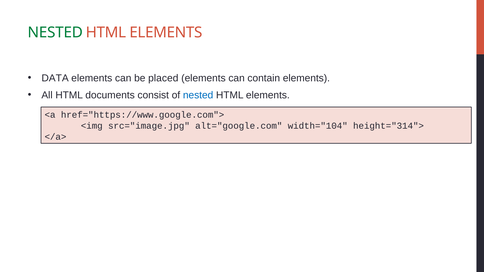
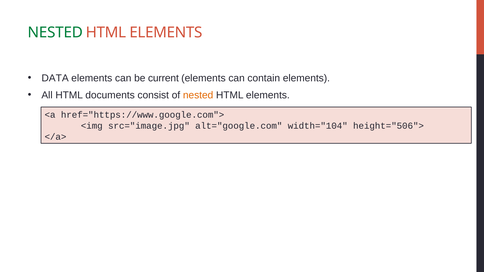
placed: placed -> current (163, 78)
nested colour: blue -> orange (198, 95)
height="314">: height="314"> -> height="506"> (389, 126)
